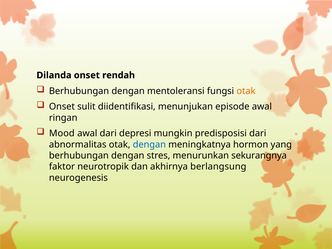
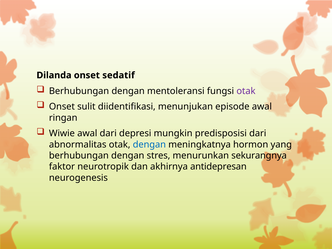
rendah: rendah -> sedatif (119, 75)
otak colour: orange -> purple (246, 91)
Mood: Mood -> Wiwie (62, 133)
berlangsung: berlangsung -> antidepresan (218, 167)
